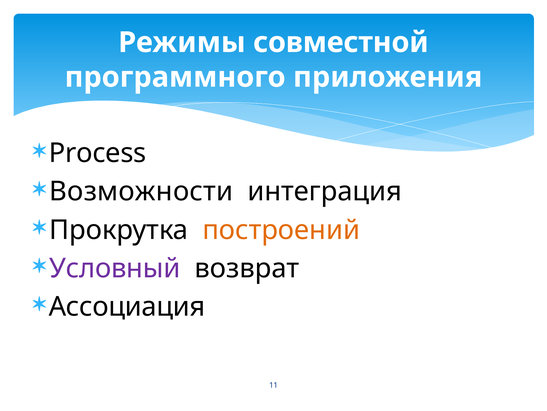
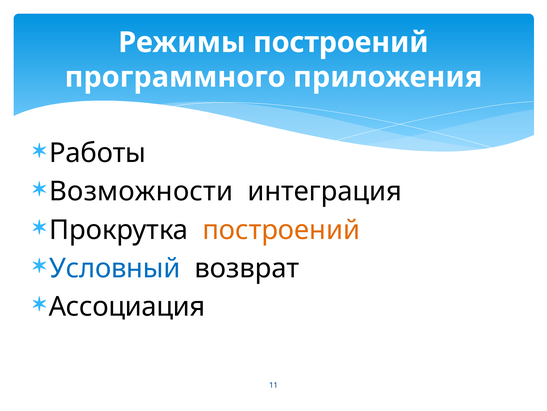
Режимы совместной: совместной -> построений (341, 42)
Process: Process -> Работы (98, 153)
Условный colour: purple -> blue (115, 268)
